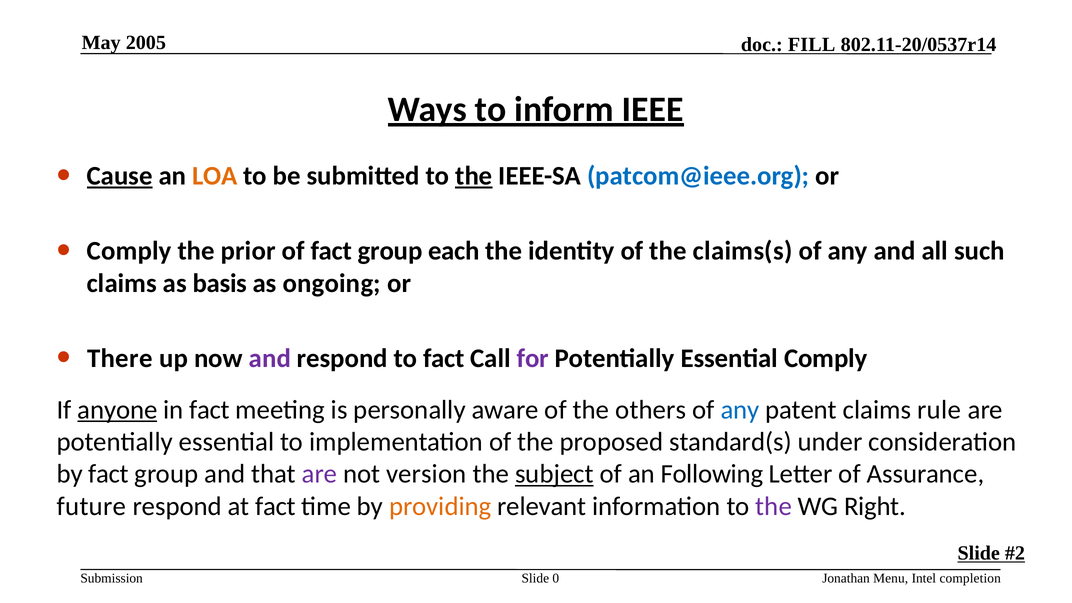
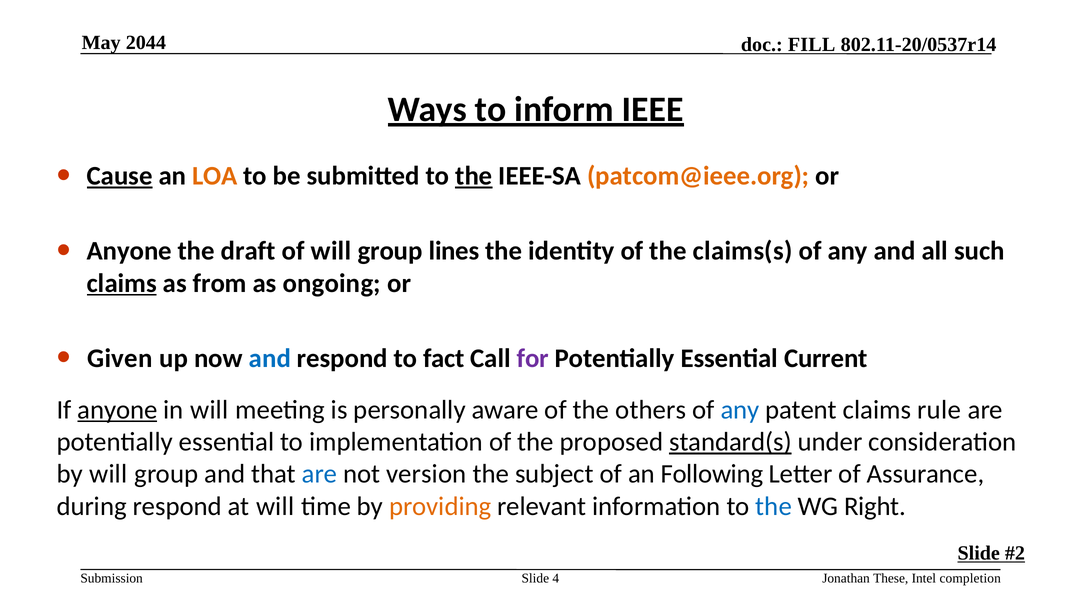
2005: 2005 -> 2044 (146, 43)
patcom@ieee.org colour: blue -> orange (698, 176)
Comply: Comply -> Anyone (129, 251)
prior: prior -> draft (248, 251)
of fact: fact -> will (331, 251)
each: each -> lines (454, 251)
claims underline: none -> present (122, 283)
basis: basis -> from (220, 283)
There: There -> Given (120, 358)
and colour: purple -> blue (270, 358)
Essential Comply: Comply -> Current (826, 358)
in fact: fact -> will (209, 410)
standard(s underline: none -> present (730, 442)
by fact: fact -> will (108, 474)
are colour: purple -> blue (320, 474)
subject underline: present -> none (554, 474)
future: future -> during (92, 506)
at fact: fact -> will (275, 506)
the colour: purple -> blue (774, 506)
0: 0 -> 4 (556, 578)
Menu: Menu -> These (891, 578)
